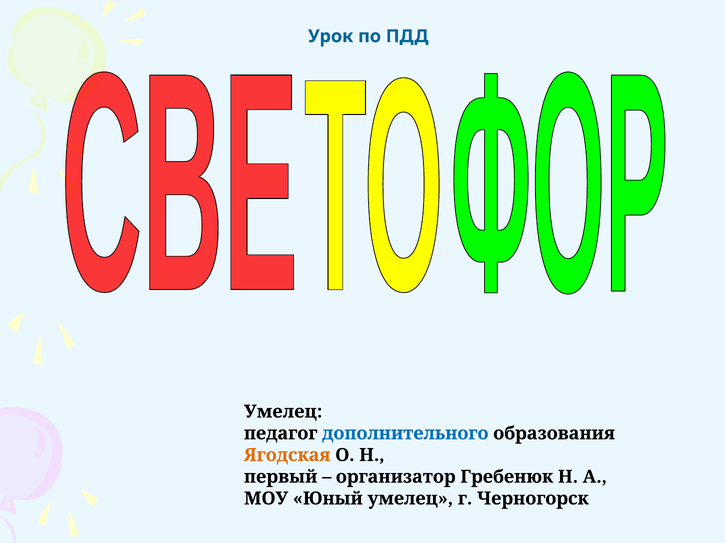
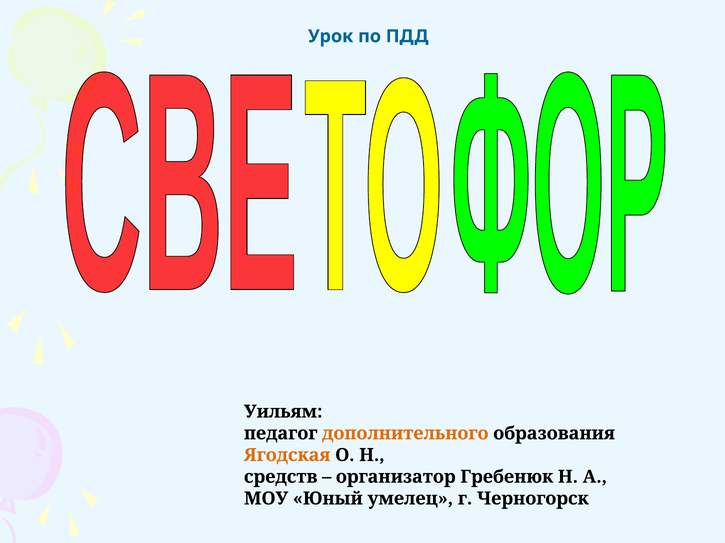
Умелец: Умелец -> Уильям (283, 412)
дополнительного colour: blue -> orange (405, 434)
первый: первый -> средств (281, 477)
